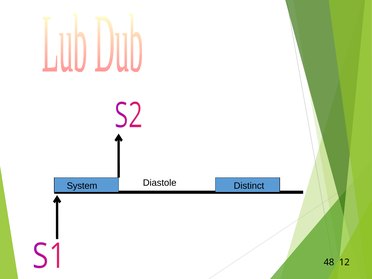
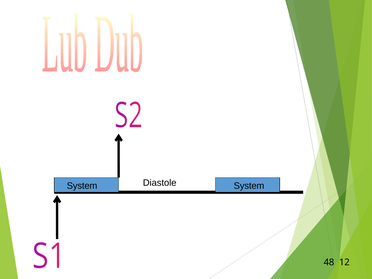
Diastole Distinct: Distinct -> System (249, 186)
